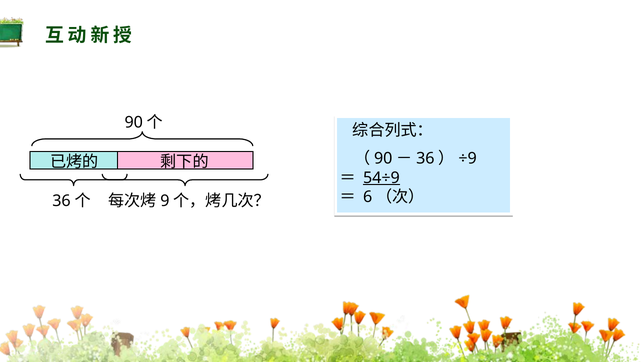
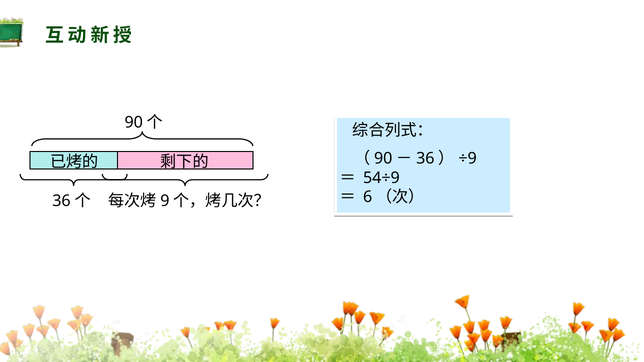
54÷9 underline: present -> none (381, 178)
